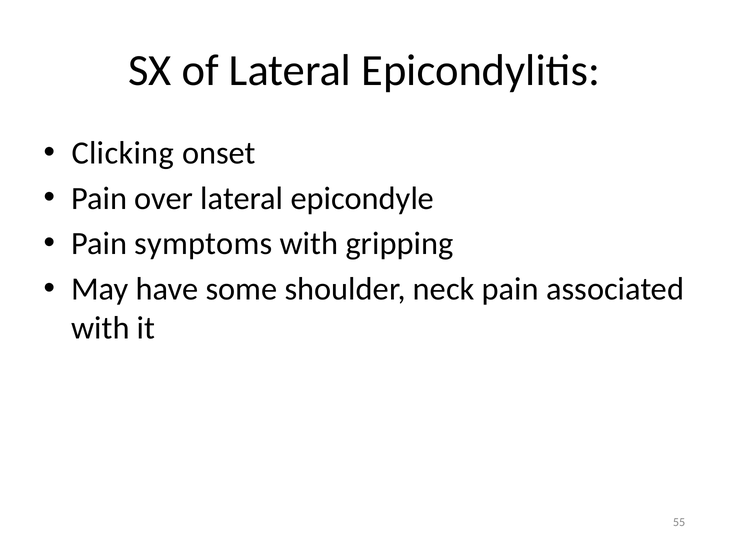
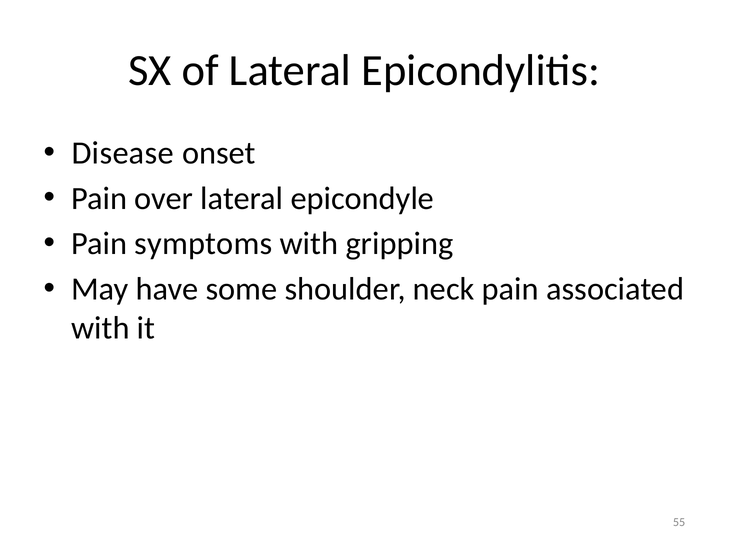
Clicking: Clicking -> Disease (123, 153)
